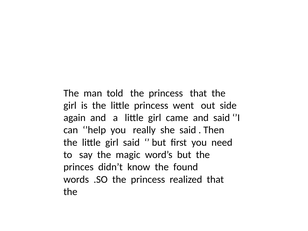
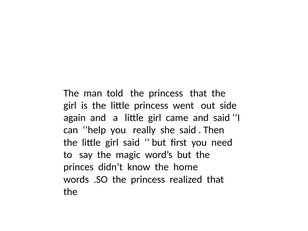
found: found -> home (186, 167)
